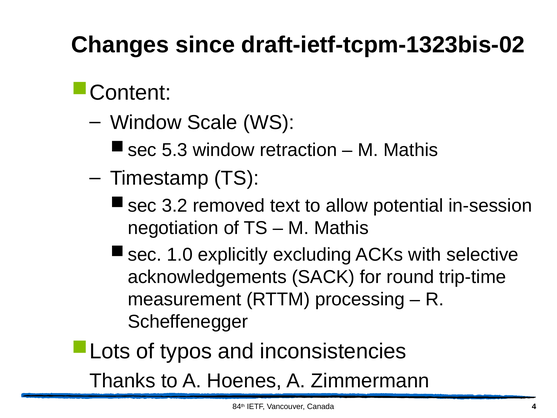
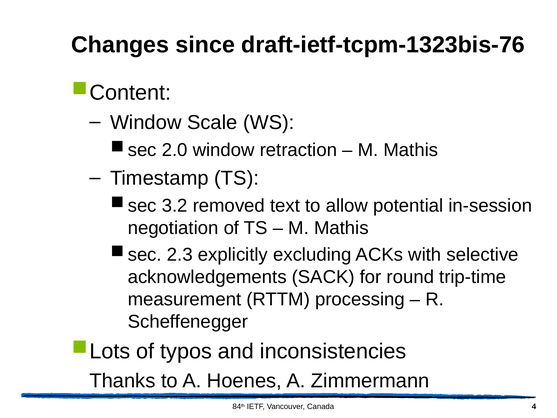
draft-ietf-tcpm-1323bis-02: draft-ietf-tcpm-1323bis-02 -> draft-ietf-tcpm-1323bis-76 (383, 45)
5.3: 5.3 -> 2.0 (175, 150)
1.0: 1.0 -> 2.3 (180, 255)
